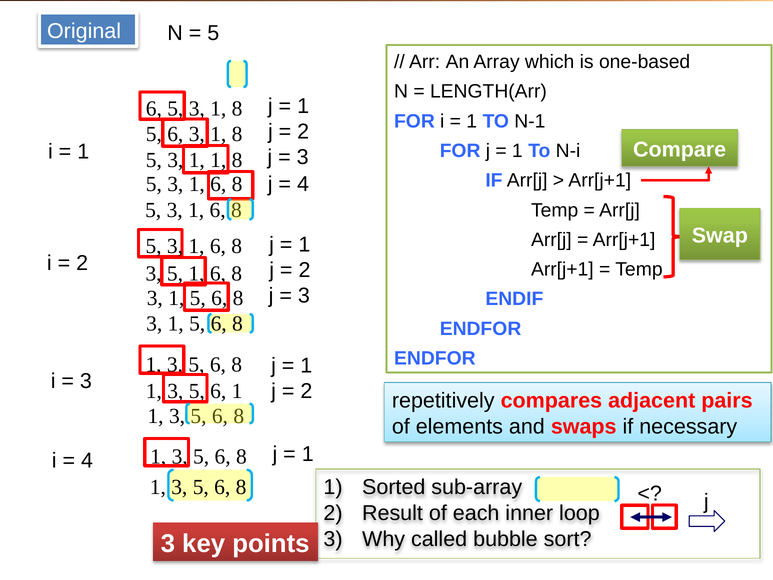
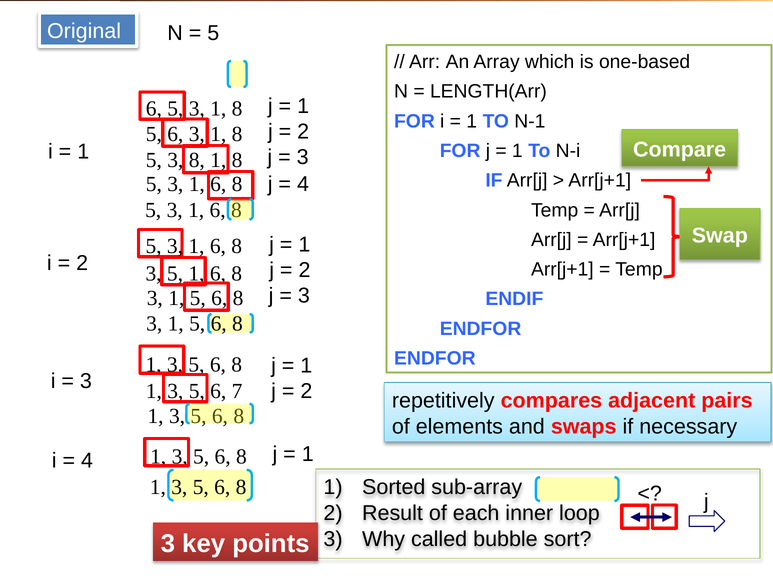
1: 1 -> 8 (197, 160)
6 1: 1 -> 7 (237, 391)
